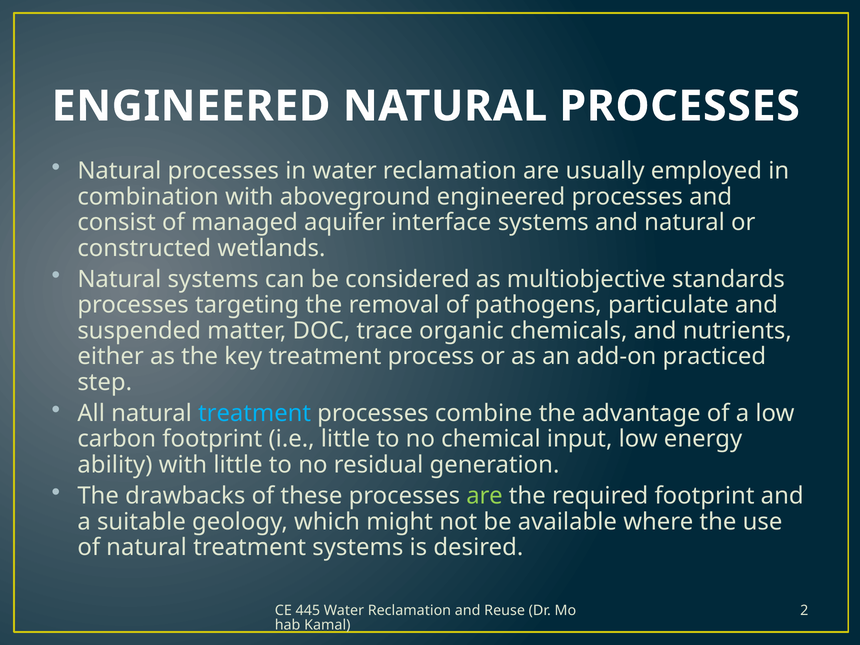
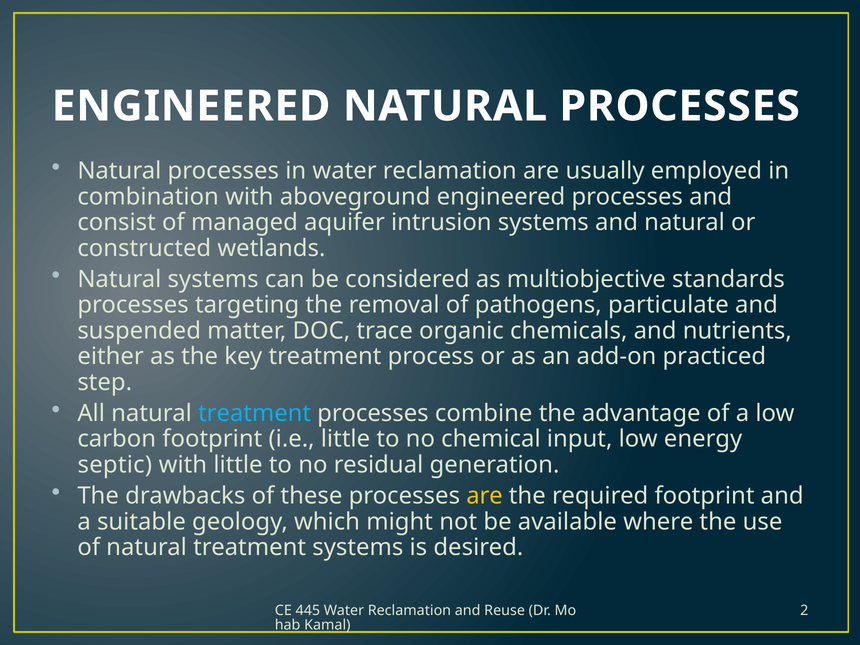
interface: interface -> intrusion (441, 222)
ability: ability -> septic (115, 465)
are colour: light green -> yellow (485, 496)
